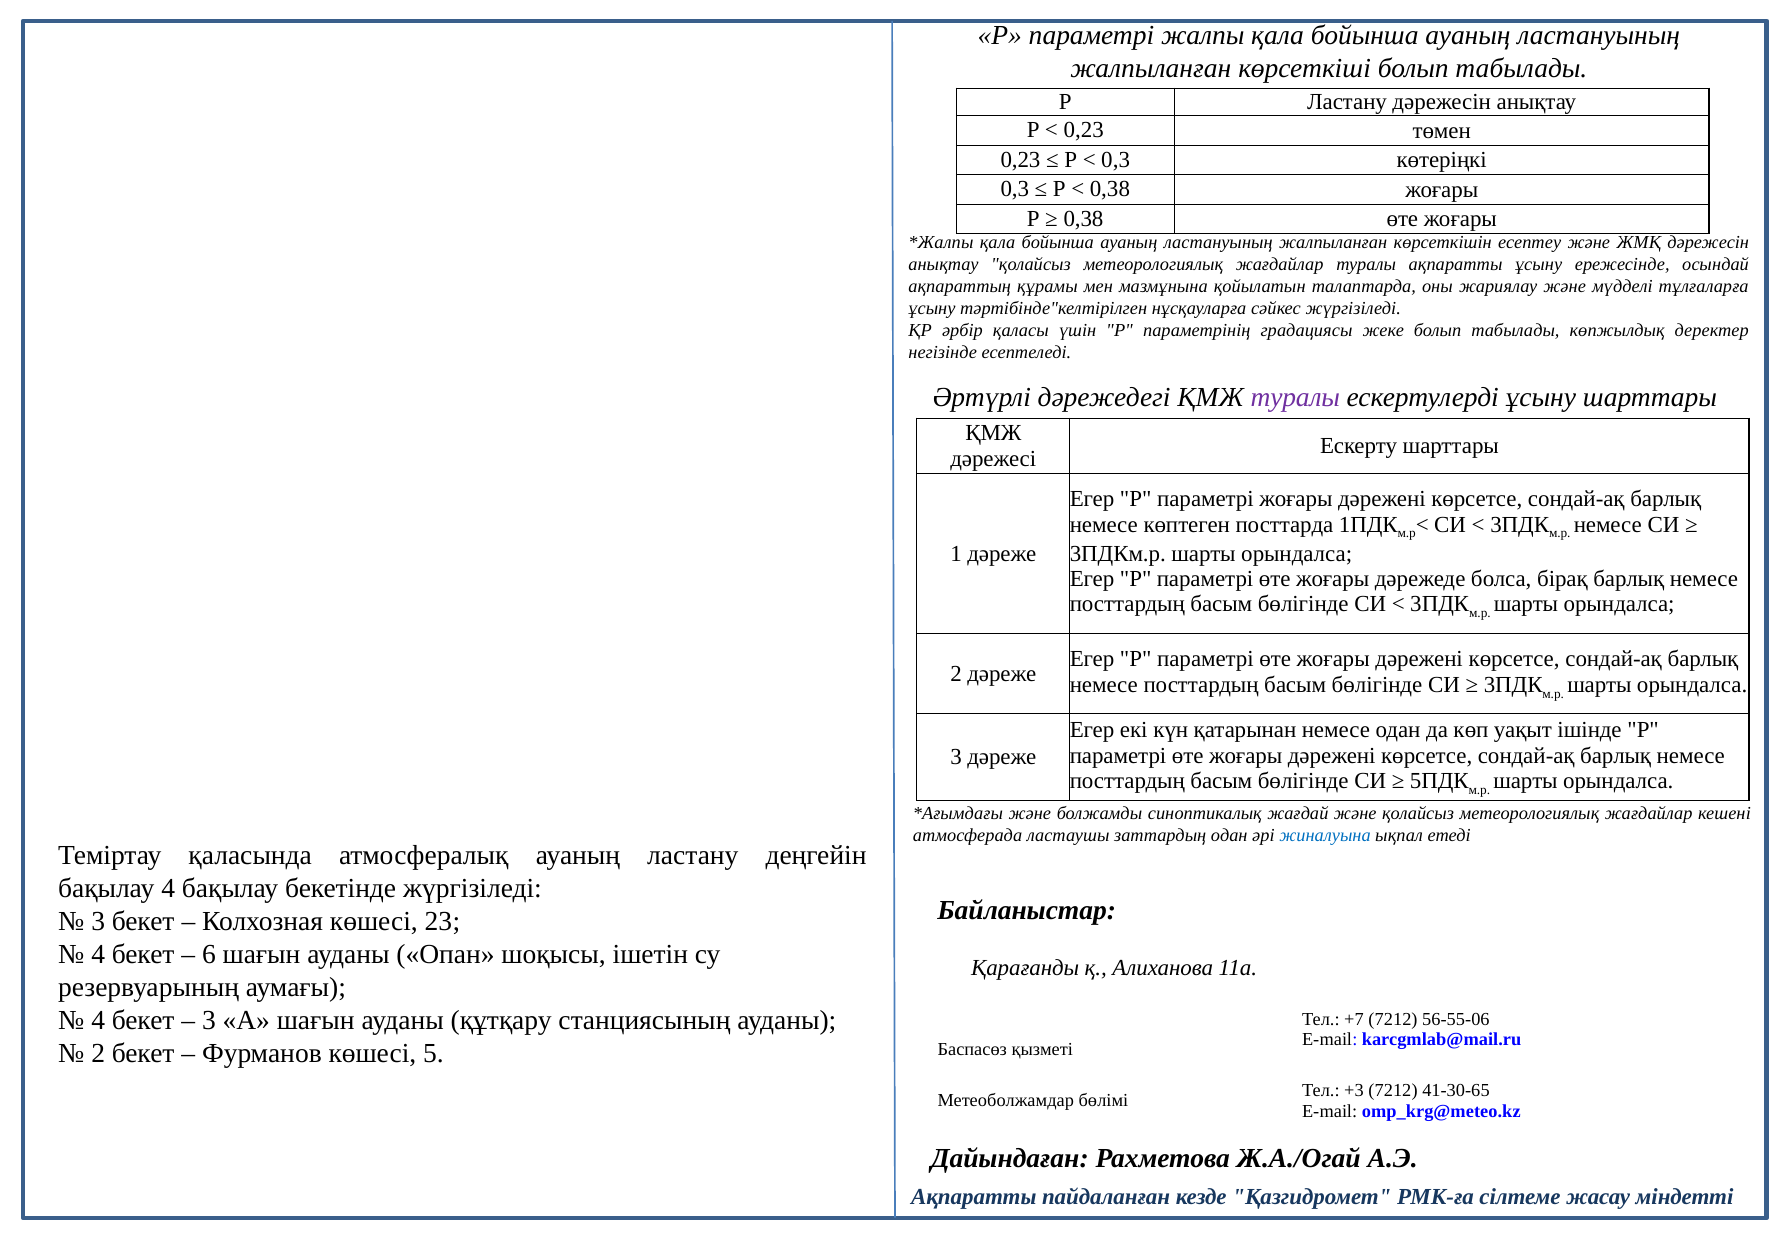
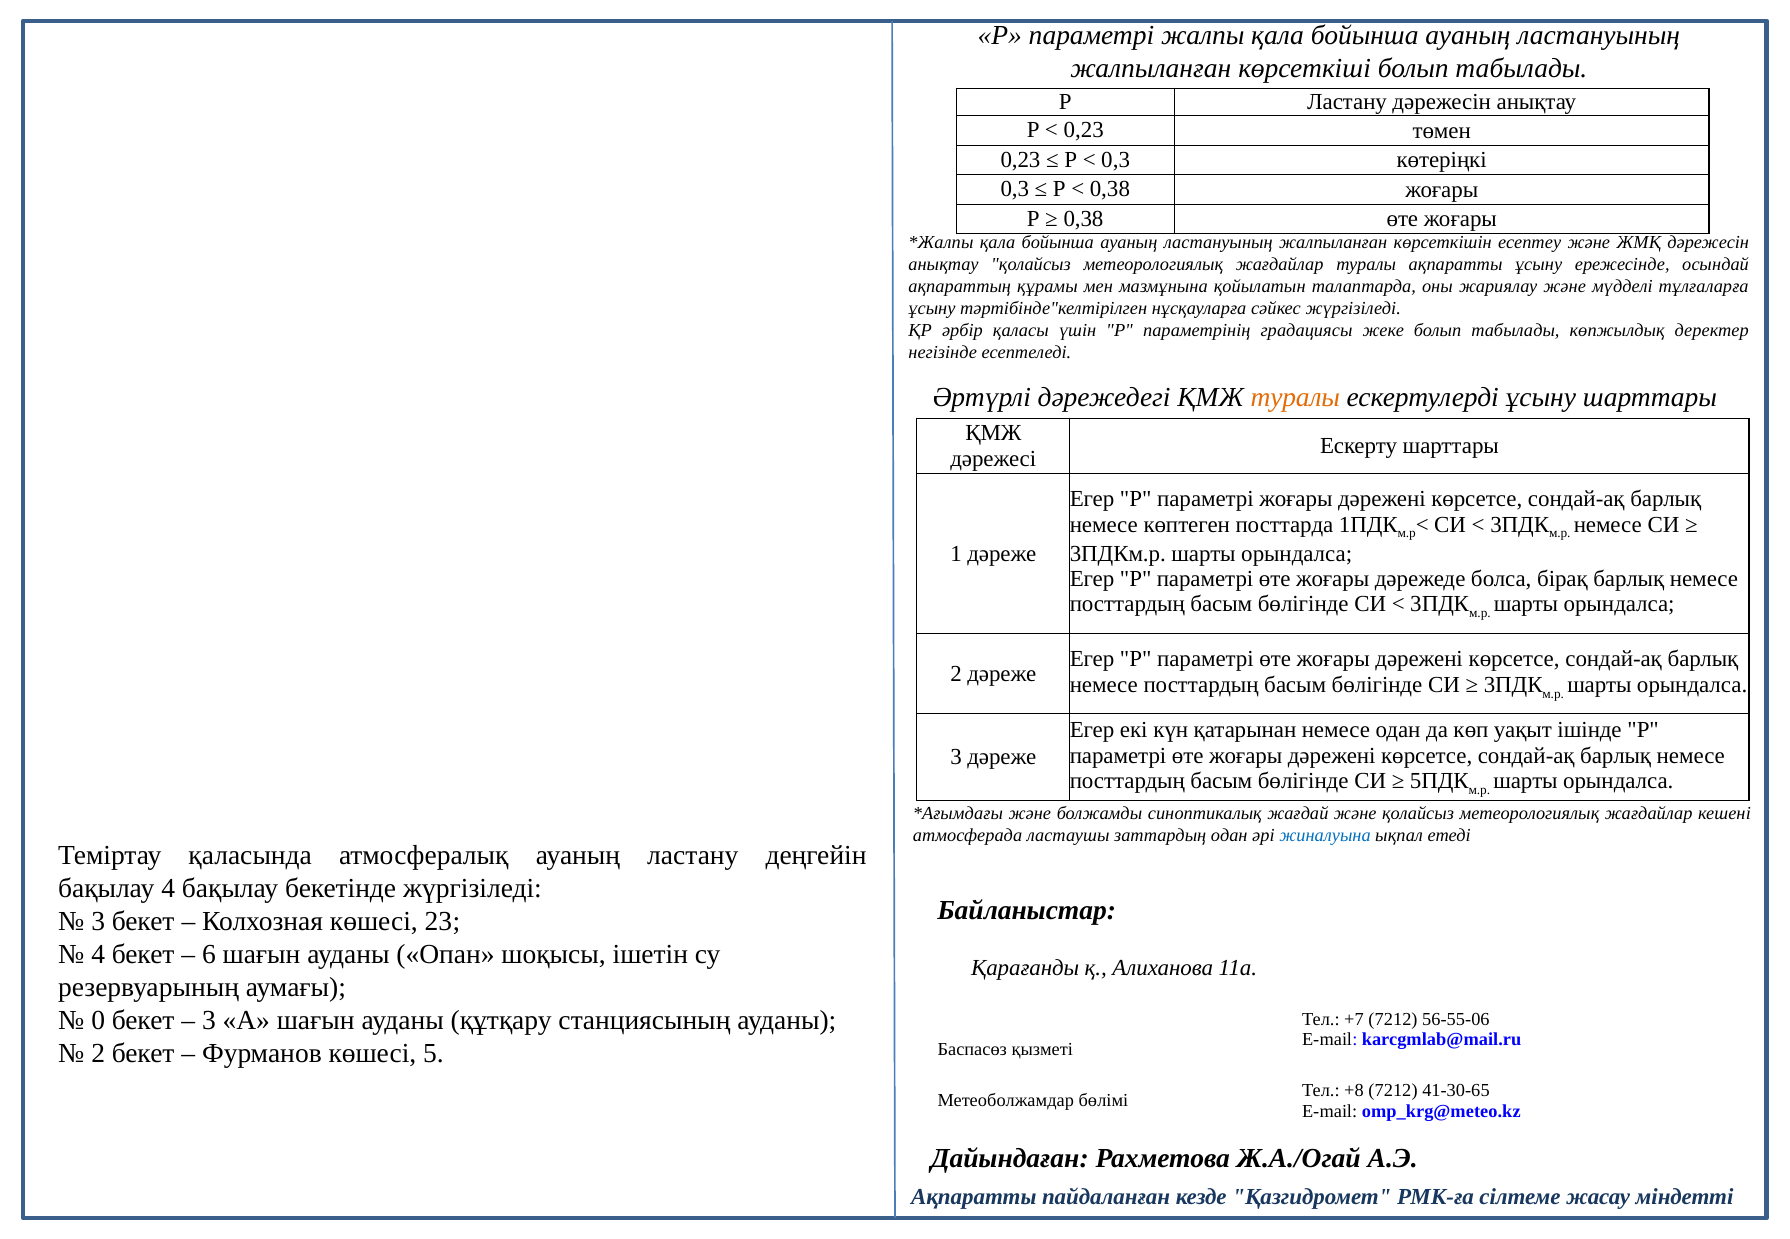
туралы colour: purple -> orange (1295, 398)
4: 4 -> 0 (98, 1021)
+3: +3 -> +8 (1354, 1091)
